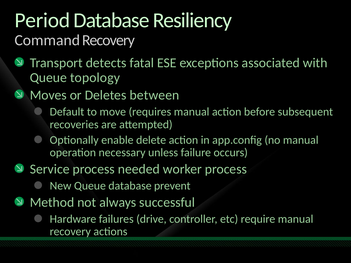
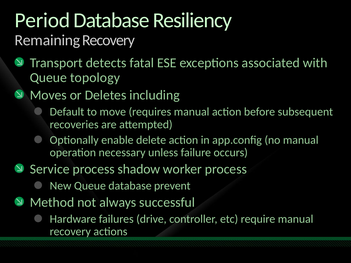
Command: Command -> Remaining (47, 40)
between: between -> including (155, 95)
needed: needed -> shadow (139, 169)
